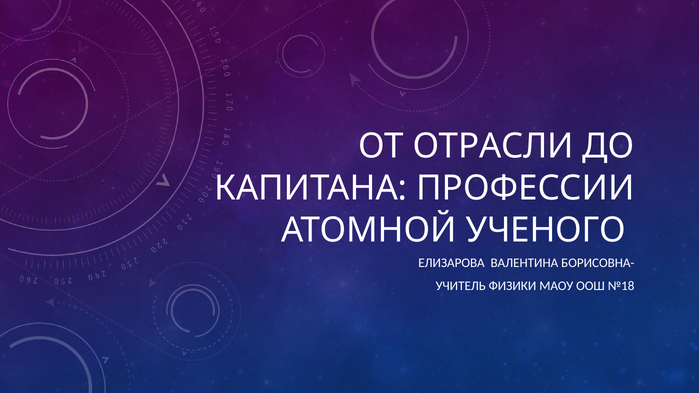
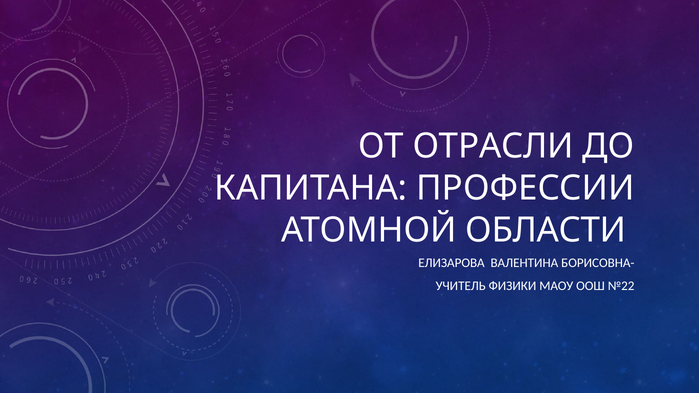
УЧЕНОГО: УЧЕНОГО -> ОБЛАСТИ (546, 230)
№18: №18 -> №22 (621, 286)
